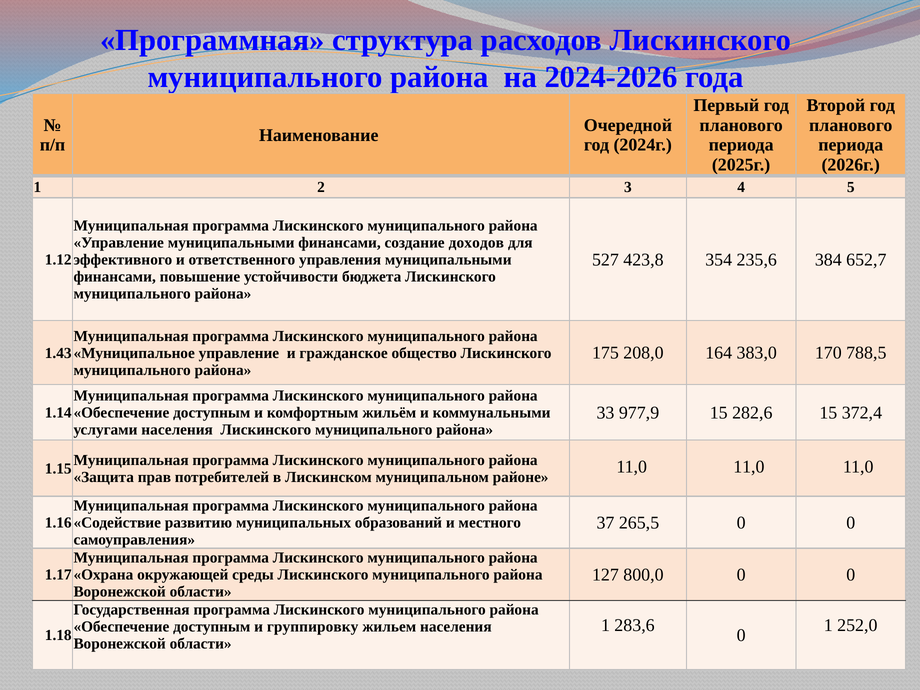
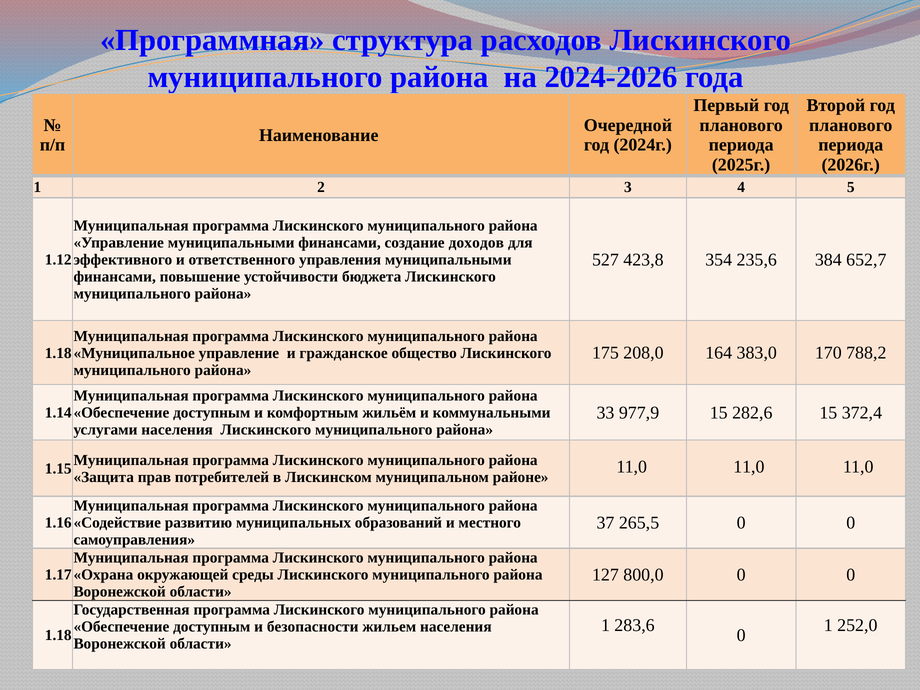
788,5: 788,5 -> 788,2 (866, 353)
1.43: 1.43 -> 1.18 (58, 353)
группировку: группировку -> безопасности (313, 627)
